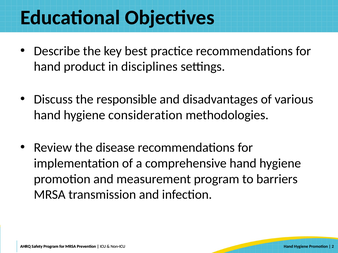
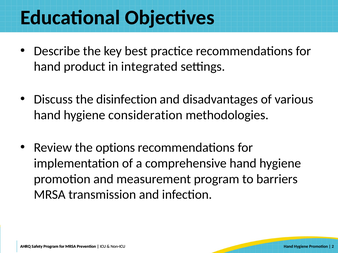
disciplines: disciplines -> integrated (149, 67)
responsible: responsible -> disinfection (127, 99)
disease: disease -> options (115, 148)
